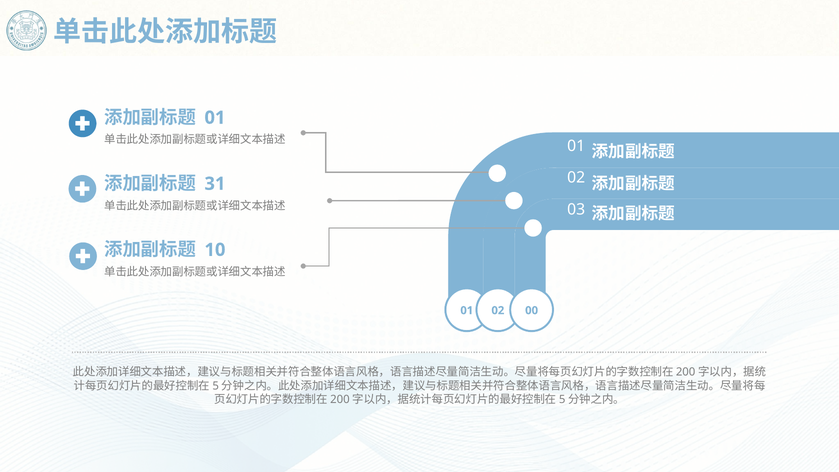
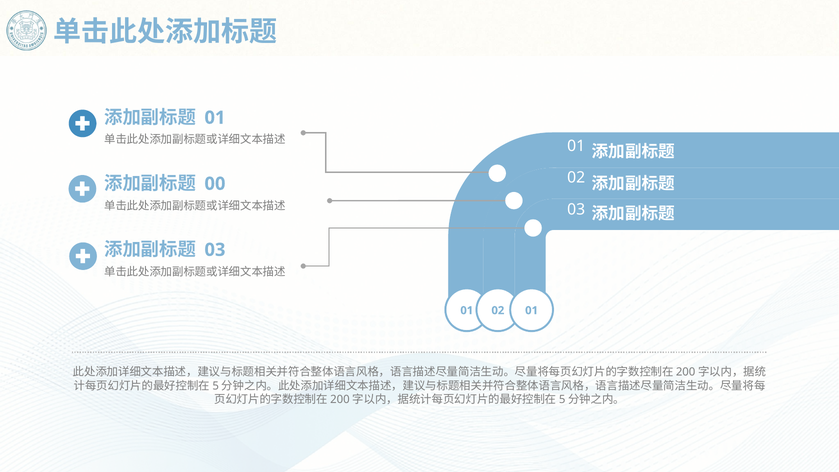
31: 31 -> 00 (215, 184)
10: 10 -> 03 (215, 250)
02 00: 00 -> 01 (532, 310)
